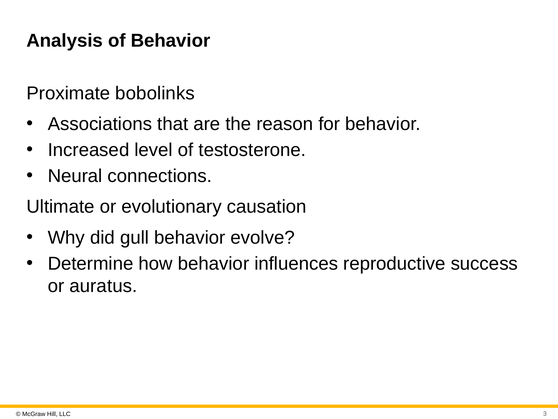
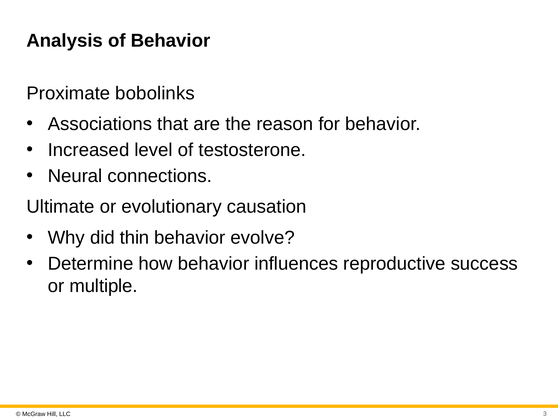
gull: gull -> thin (135, 237)
auratus: auratus -> multiple (104, 286)
